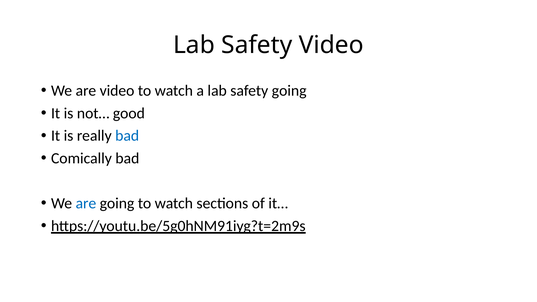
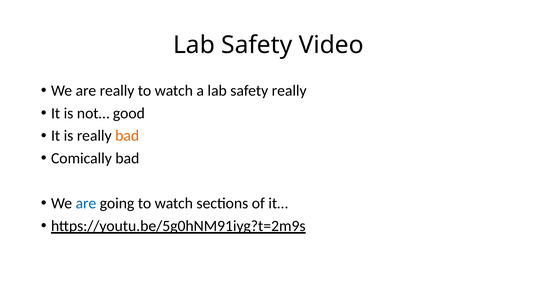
are video: video -> really (117, 91)
safety going: going -> really (289, 91)
bad colour: blue -> orange (127, 136)
